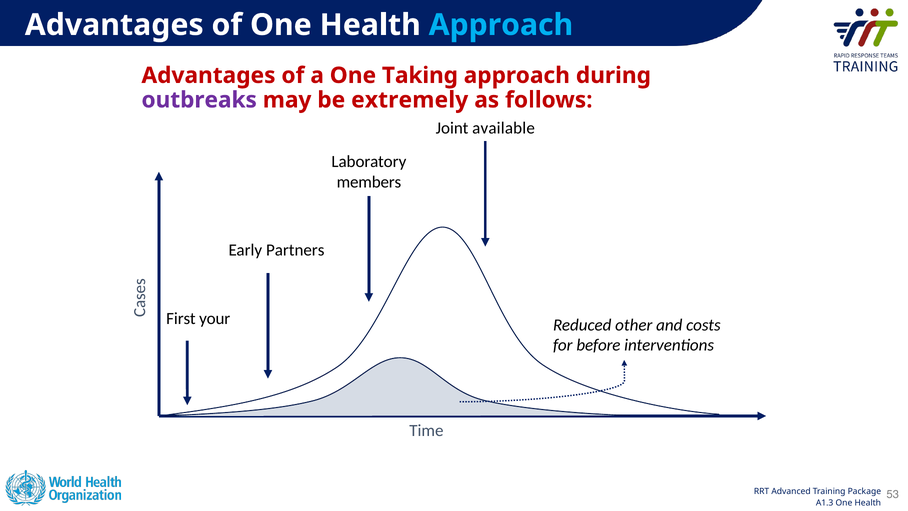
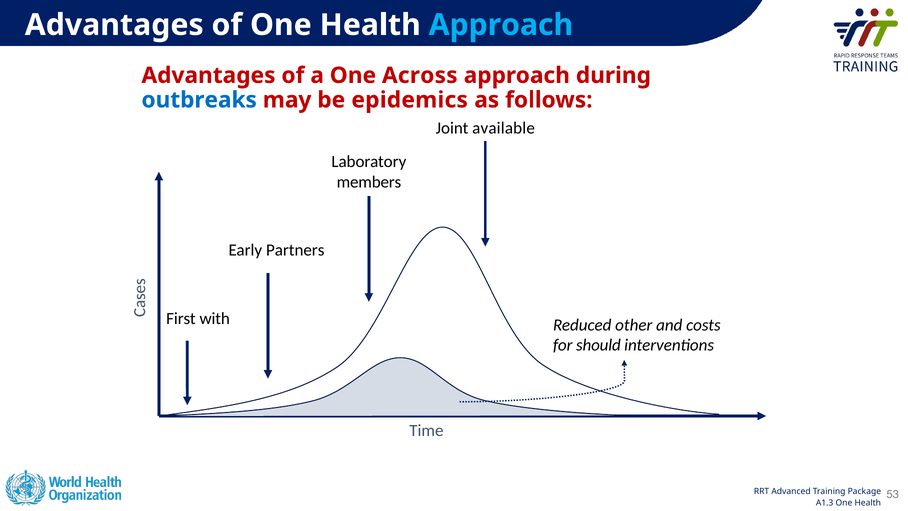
Taking: Taking -> Across (420, 75)
outbreaks colour: purple -> blue (199, 100)
extremely: extremely -> epidemics (410, 100)
your: your -> with (215, 319)
before: before -> should (598, 345)
